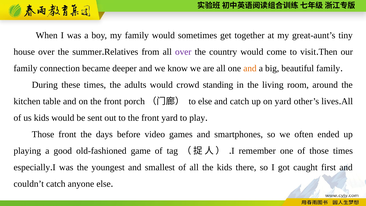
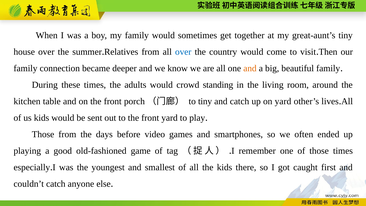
over colour: purple -> blue (183, 52)
to else: else -> tiny (205, 101)
Those front: front -> from (67, 134)
